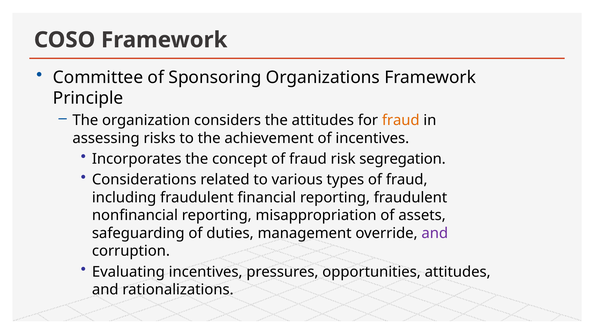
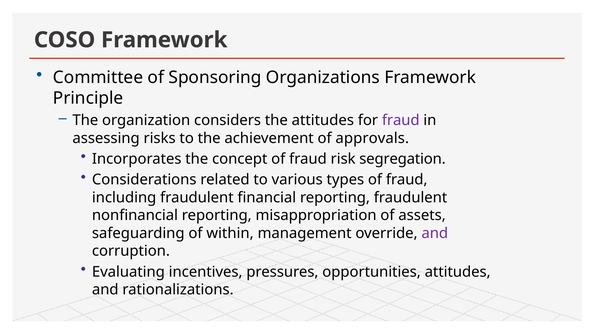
fraud colour: orange -> purple (401, 120)
of incentives: incentives -> approvals (372, 138)
duties: duties -> within (230, 233)
